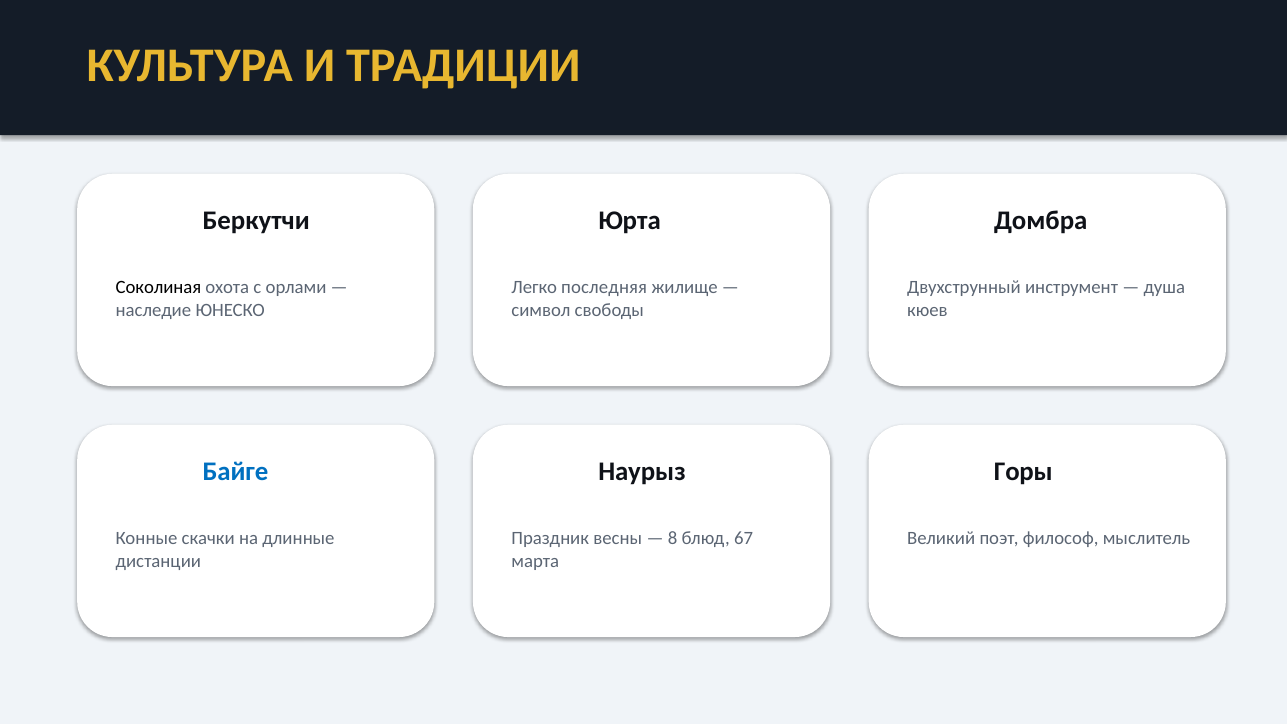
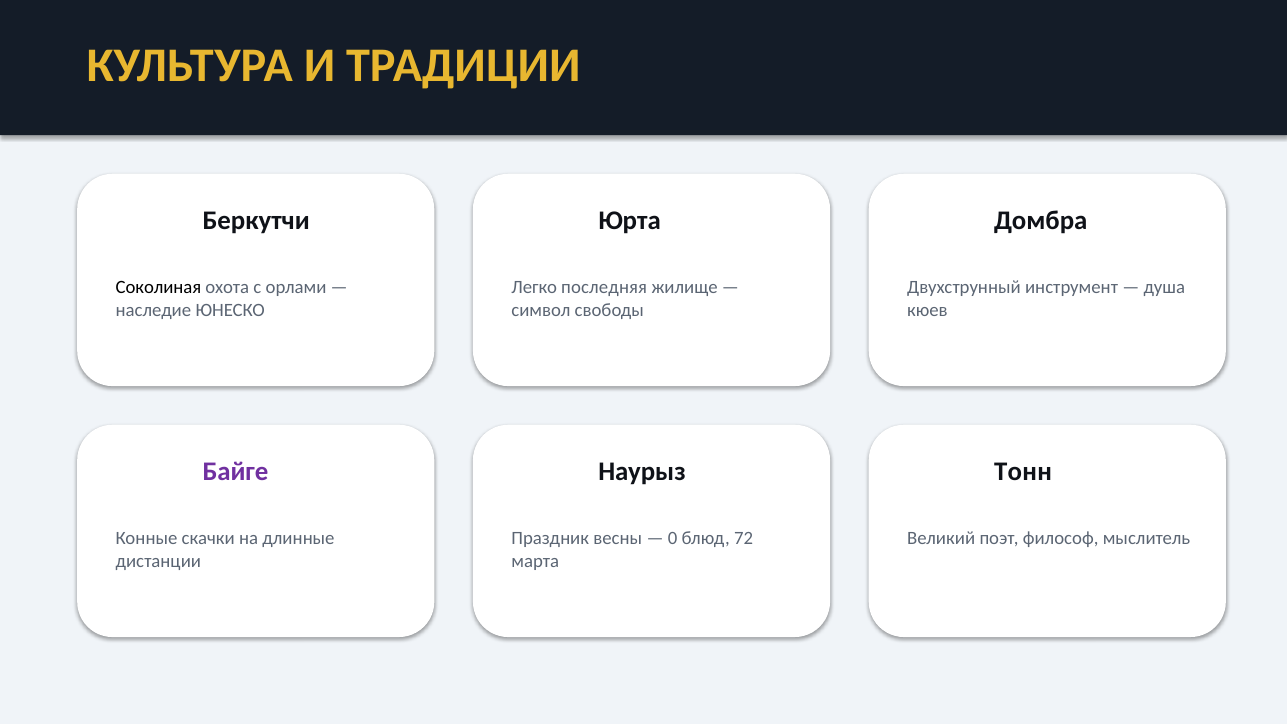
Байге colour: blue -> purple (235, 472)
Горы: Горы -> Тонн (1023, 472)
8: 8 -> 0 (673, 539)
67: 67 -> 72 (744, 539)
